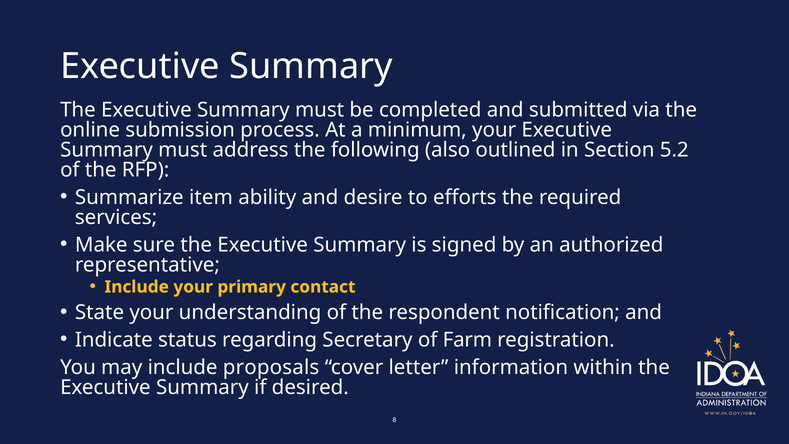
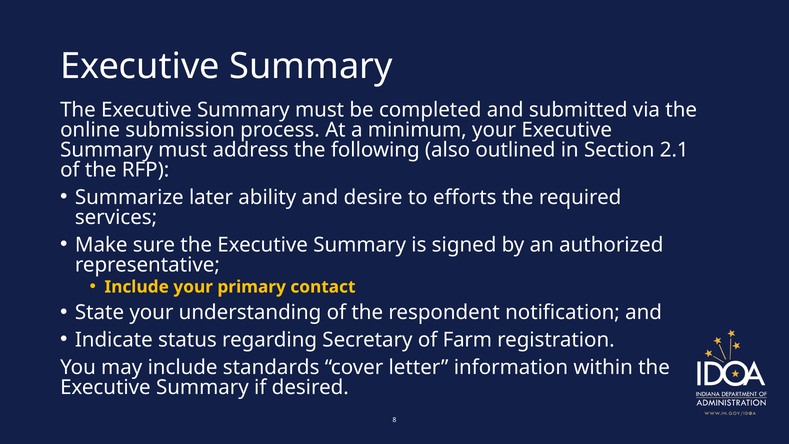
5.2: 5.2 -> 2.1 (674, 150)
item: item -> later (211, 197)
proposals: proposals -> standards (271, 367)
